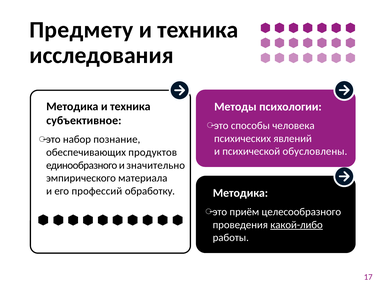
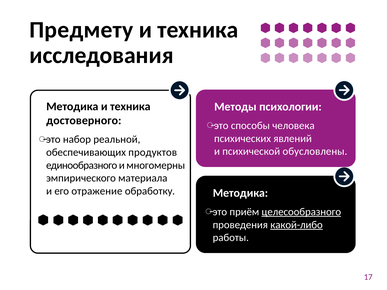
субъективное: субъективное -> достоверного (84, 121)
познание: познание -> реальной (117, 140)
значительно: значительно -> многомерны (156, 165)
профессий: профессий -> отражение (97, 191)
целесообразного underline: none -> present (301, 212)
